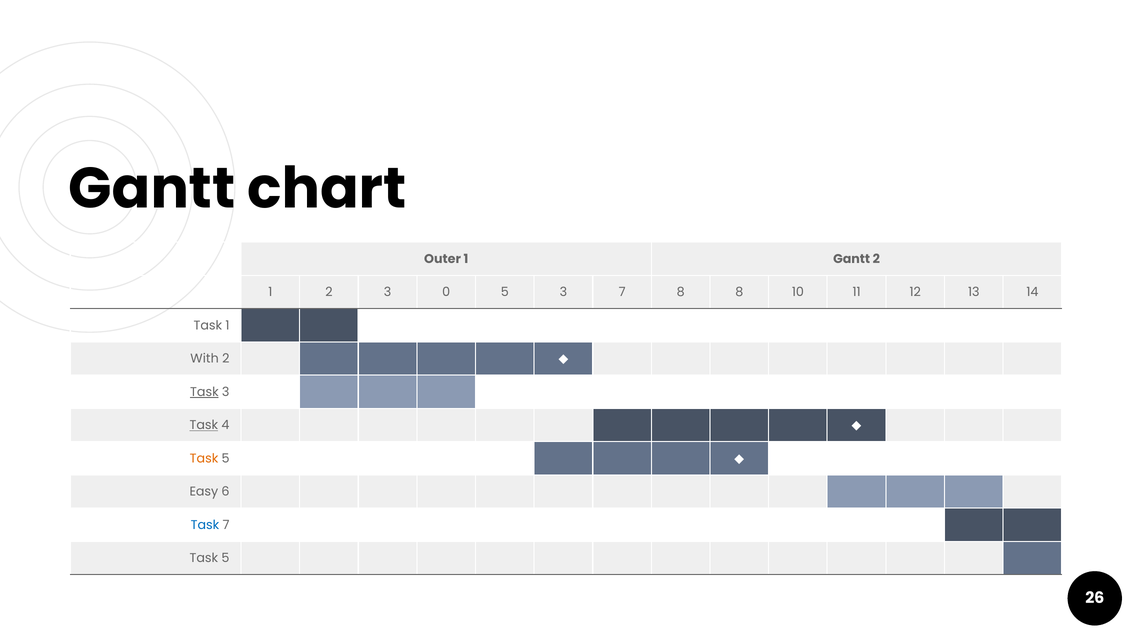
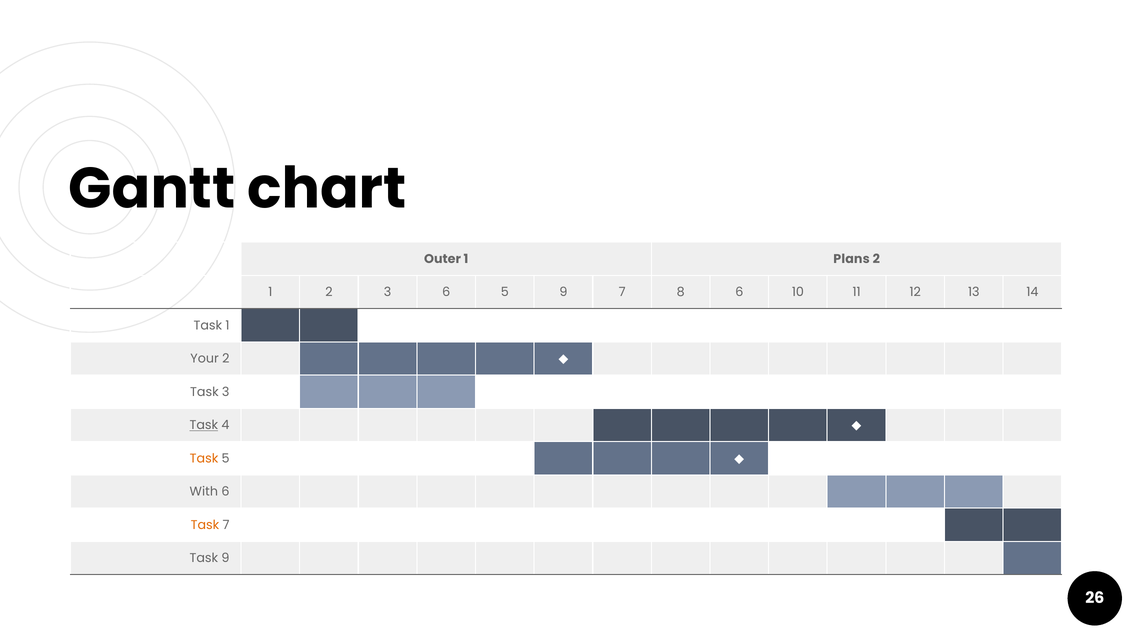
1 Gantt: Gantt -> Plans (852, 259)
3 0: 0 -> 6 (446, 292)
5 3: 3 -> 9 (563, 292)
8 8: 8 -> 6 (739, 292)
With: With -> Your (205, 359)
Task underline: present -> none (204, 392)
Easy: Easy -> With (204, 492)
Task colour: blue -> orange (205, 525)
5: 5 -> 9 (225, 558)
